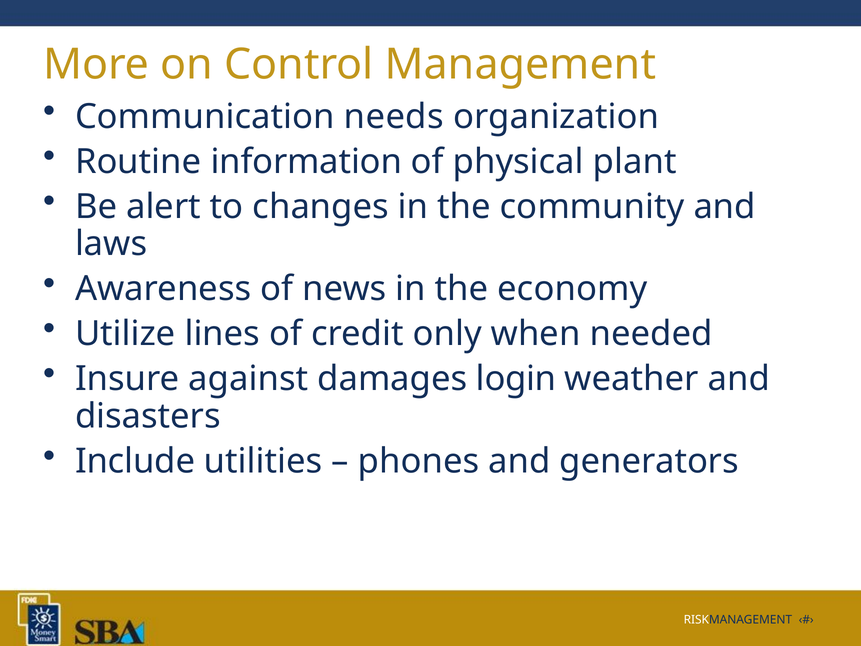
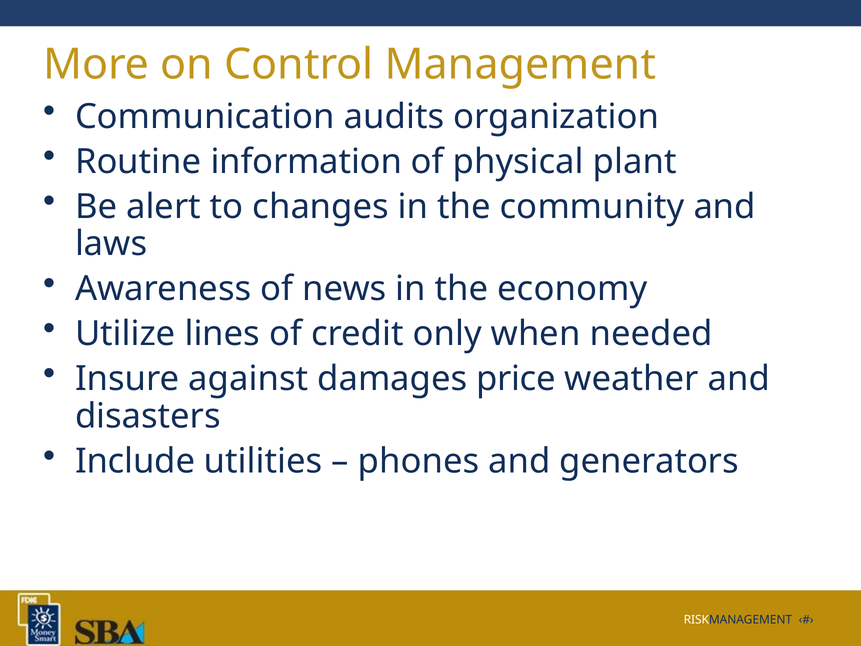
needs: needs -> audits (394, 117)
login: login -> price (516, 379)
